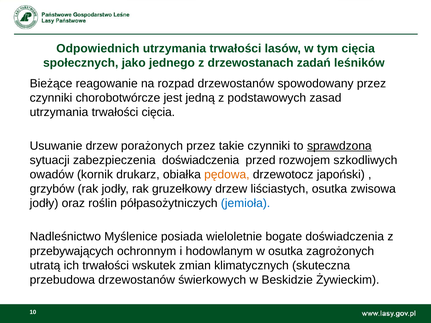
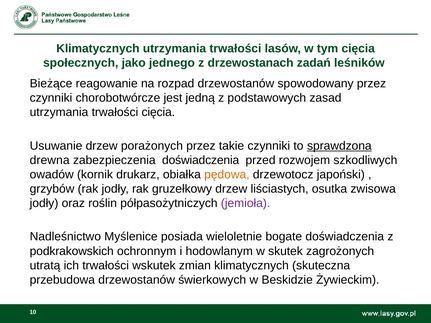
Odpowiednich: Odpowiednich -> Klimatycznych (98, 48)
sytuacji: sytuacji -> drewna (50, 160)
jemioła colour: blue -> purple (246, 203)
przebywających: przebywających -> podkrakowskich (72, 251)
w osutka: osutka -> skutek (285, 251)
